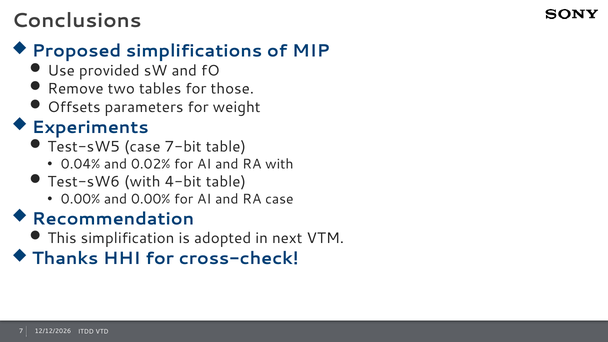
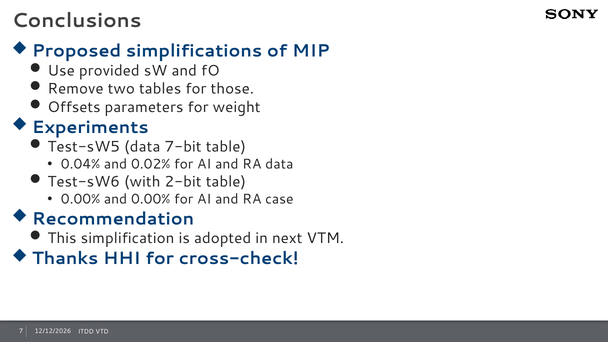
Test-sW5 case: case -> data (142, 147)
RA with: with -> data (279, 164)
4-bit: 4-bit -> 2-bit (183, 182)
